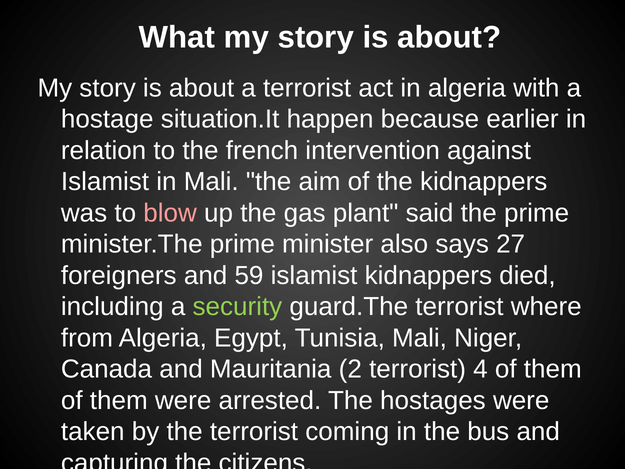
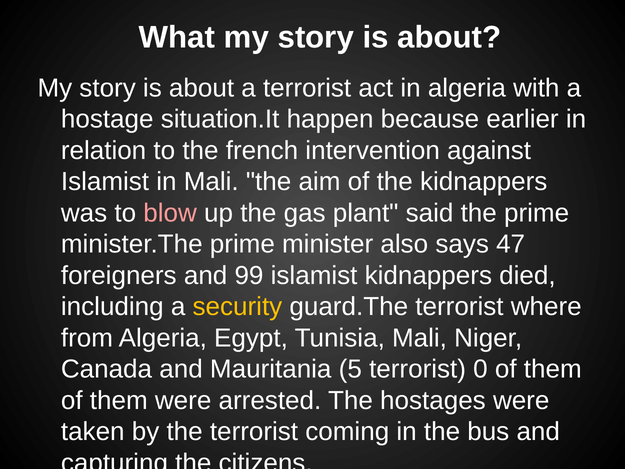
27: 27 -> 47 (511, 244)
59: 59 -> 99 (249, 275)
security colour: light green -> yellow (237, 307)
2: 2 -> 5 (350, 369)
4: 4 -> 0 (480, 369)
